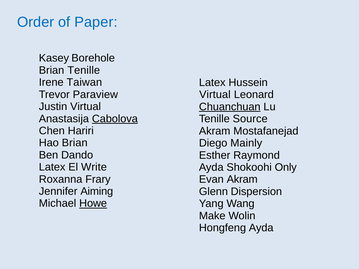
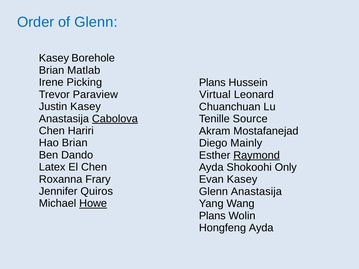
of Paper: Paper -> Glenn (96, 22)
Brian Tenille: Tenille -> Matlab (84, 70)
Taiwan: Taiwan -> Picking (84, 82)
Latex: Latex -> Plans (212, 83)
Justin Virtual: Virtual -> Kasey (86, 107)
Chuanchuan underline: present -> none (230, 107)
Raymond underline: none -> present (257, 155)
El Write: Write -> Chen (94, 167)
Evan Akram: Akram -> Kasey (242, 180)
Aiming: Aiming -> Quiros (97, 191)
Glenn Dispersion: Dispersion -> Anastasija (256, 192)
Make: Make -> Plans (212, 216)
